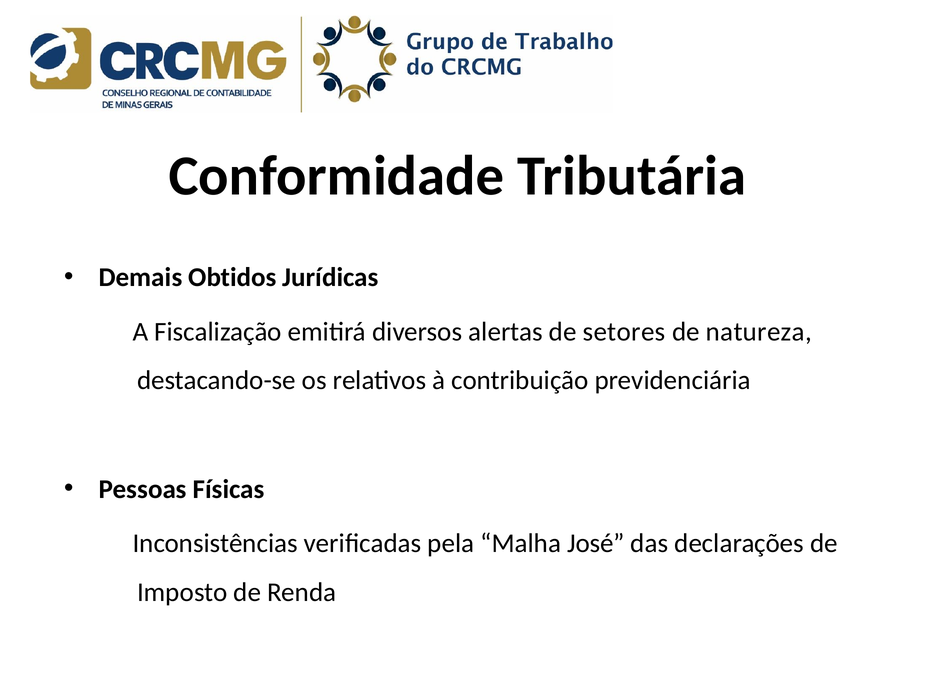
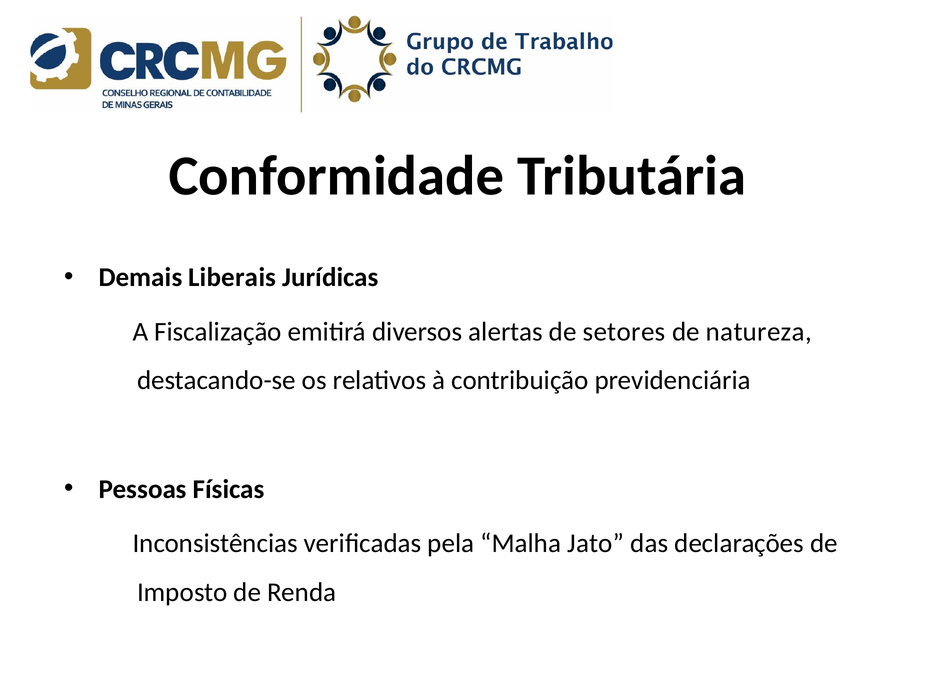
Obtidos: Obtidos -> Liberais (232, 277)
José: José -> Jato (596, 544)
